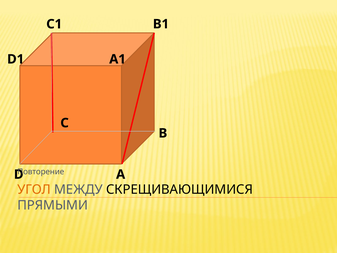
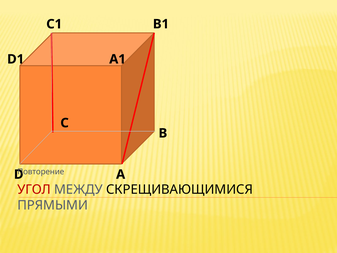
УГОЛ colour: orange -> red (34, 189)
